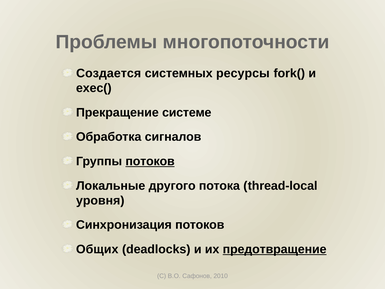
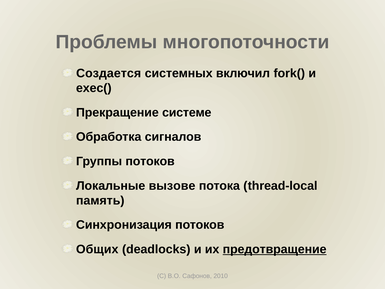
ресурсы: ресурсы -> включил (243, 73)
потоков underline: present -> none (150, 161)
другого: другого -> вызове (172, 186)
уровня: уровня -> память (100, 200)
